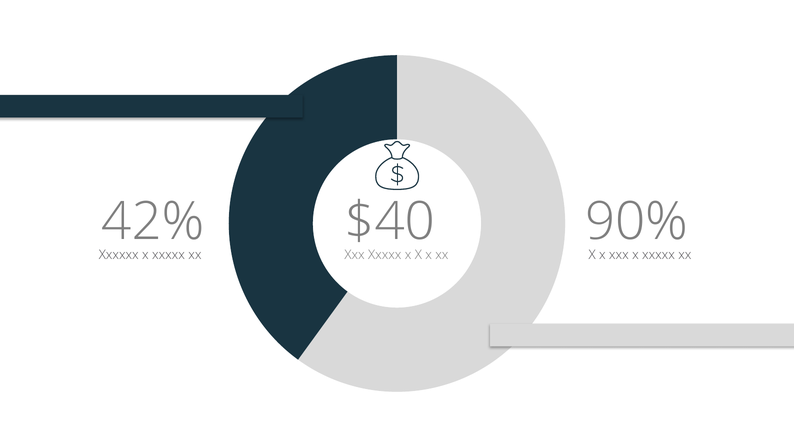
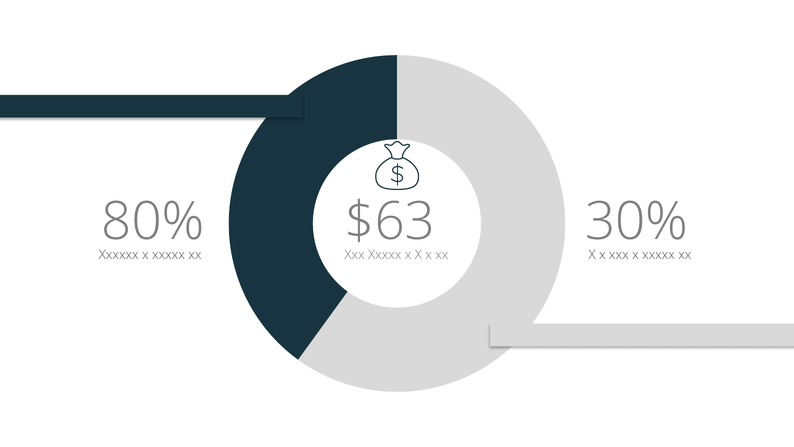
42%: 42% -> 80% (153, 221)
$40: $40 -> $63 (390, 221)
90%: 90% -> 30% (637, 221)
